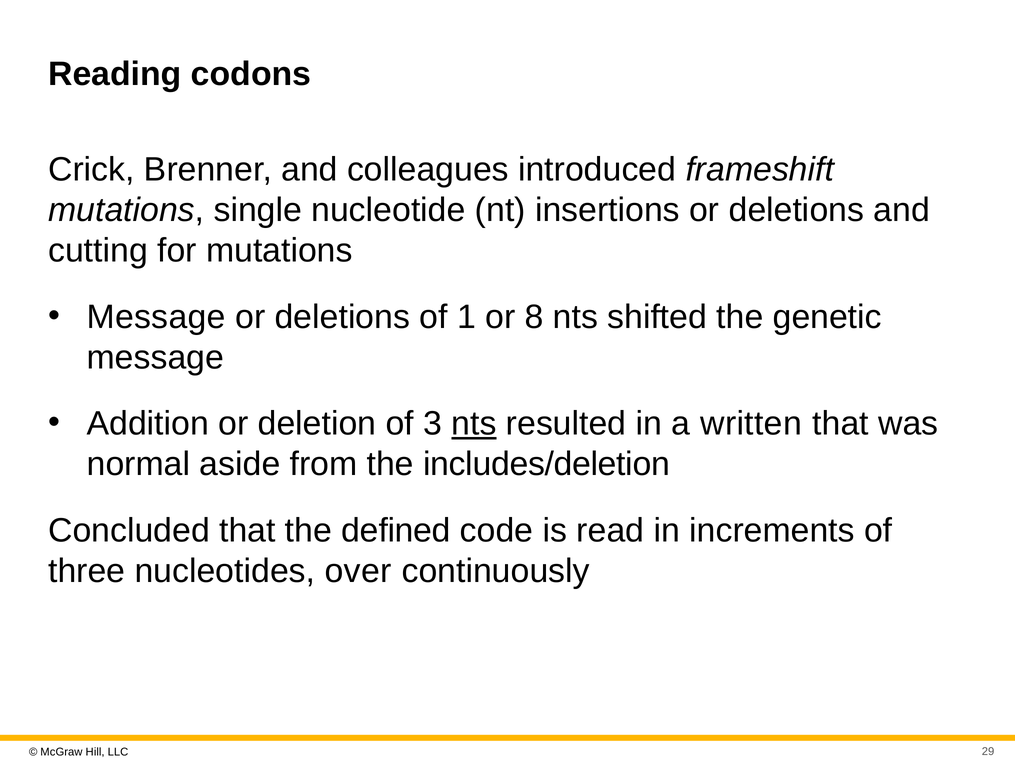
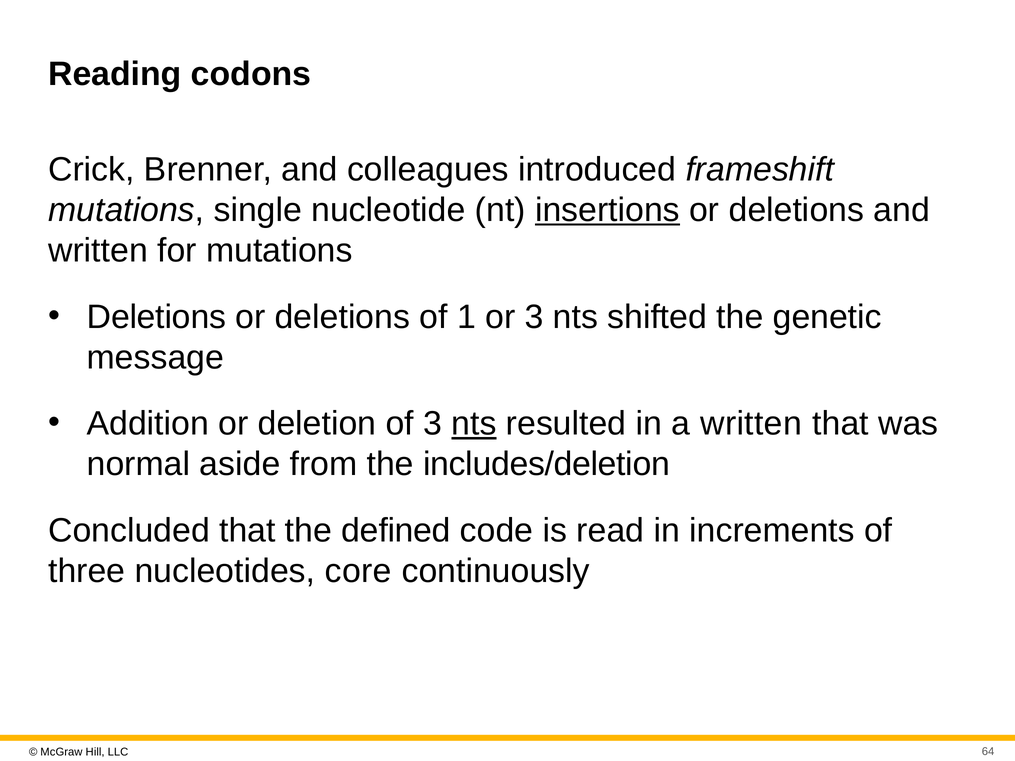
insertions underline: none -> present (607, 210)
cutting: cutting -> written (98, 251)
Message: Message -> Deletions (156, 317)
or 8: 8 -> 3 (534, 317)
over: over -> core (358, 571)
29: 29 -> 64 (988, 752)
